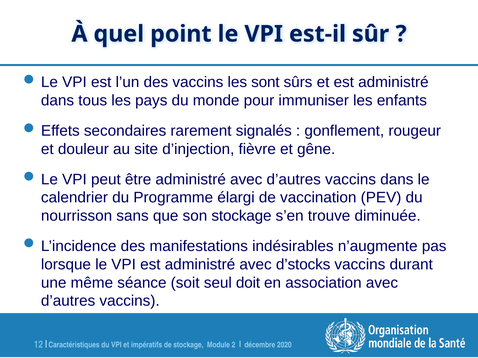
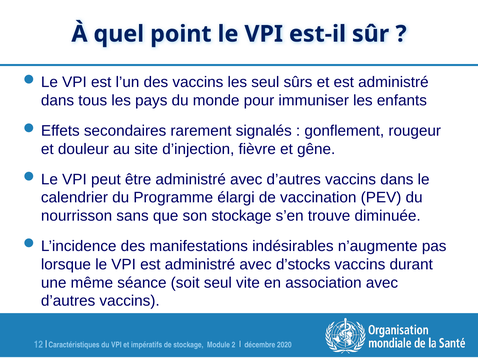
les sont: sont -> seul (265, 82)
doit: doit -> vite (248, 283)
